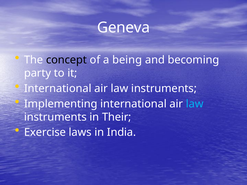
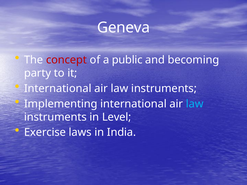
concept colour: black -> red (66, 60)
being: being -> public (127, 60)
Their: Their -> Level (117, 117)
